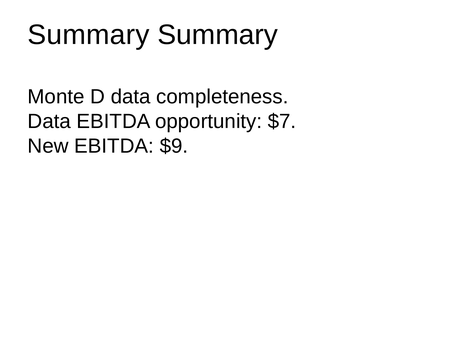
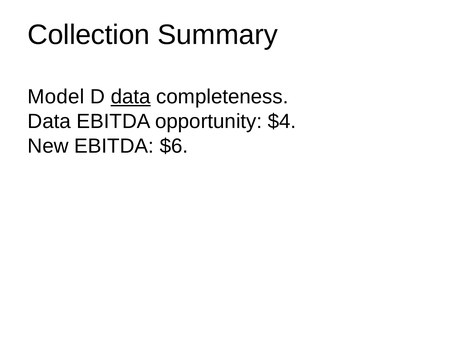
Summary: Summary -> Collection (89, 35)
Monte: Monte -> Model (56, 97)
data underline: none -> present (131, 97)
$7: $7 -> $4 (282, 121)
$9: $9 -> $6 (174, 146)
